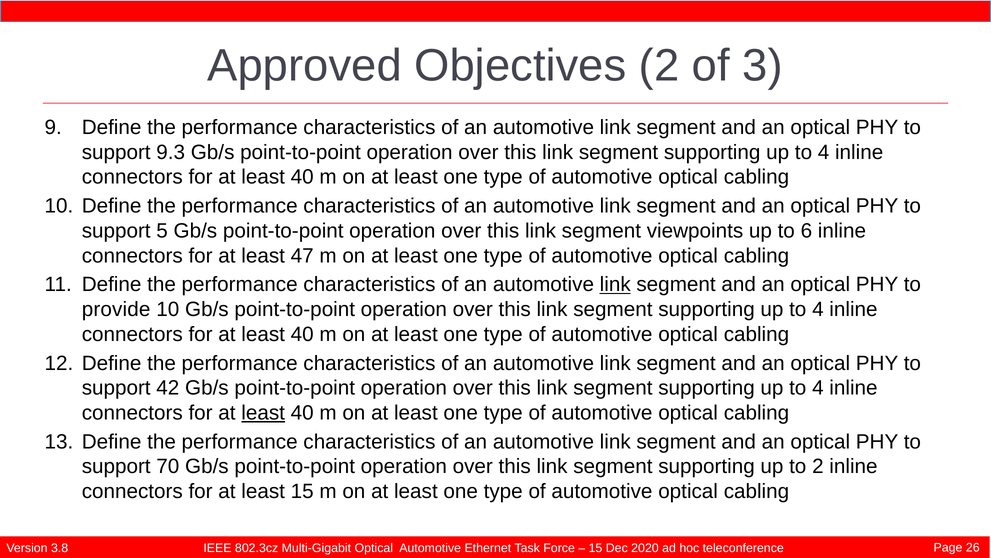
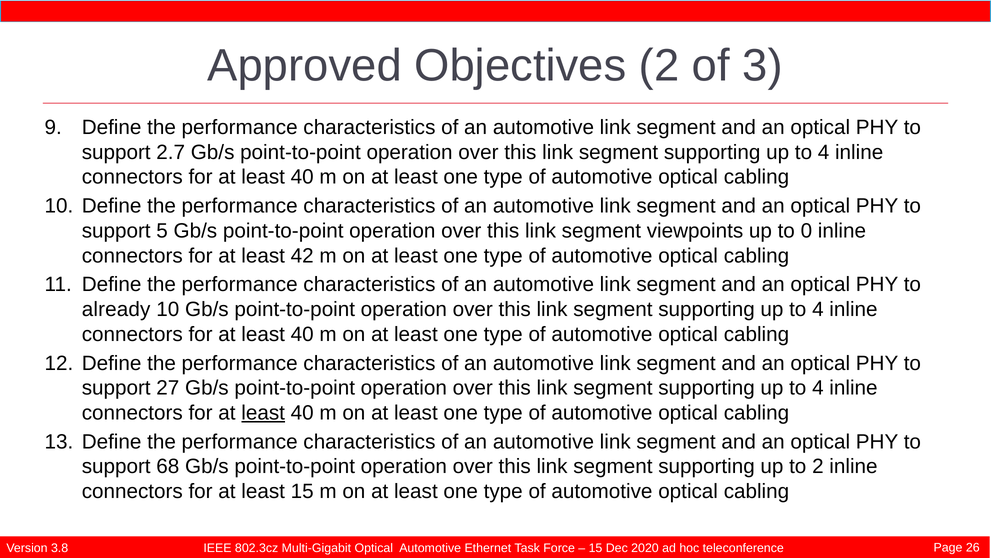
9.3: 9.3 -> 2.7 (171, 152)
6: 6 -> 0 (806, 231)
47: 47 -> 42 (302, 255)
link underline: present -> none (615, 284)
provide: provide -> already (116, 309)
42: 42 -> 27 (168, 388)
70: 70 -> 68 (168, 466)
